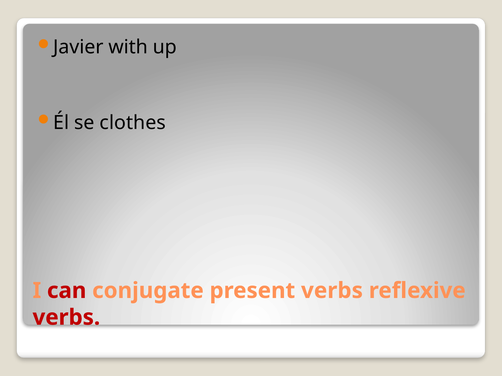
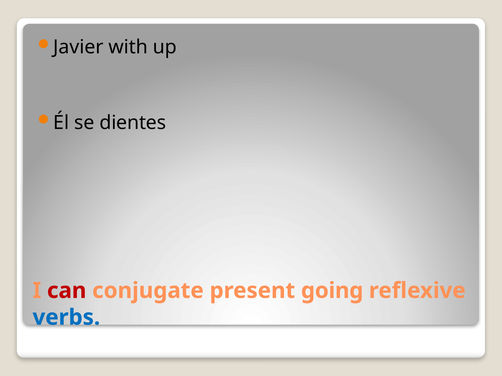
clothes: clothes -> dientes (133, 123)
present verbs: verbs -> going (332, 291)
verbs colour: red -> blue (66, 318)
